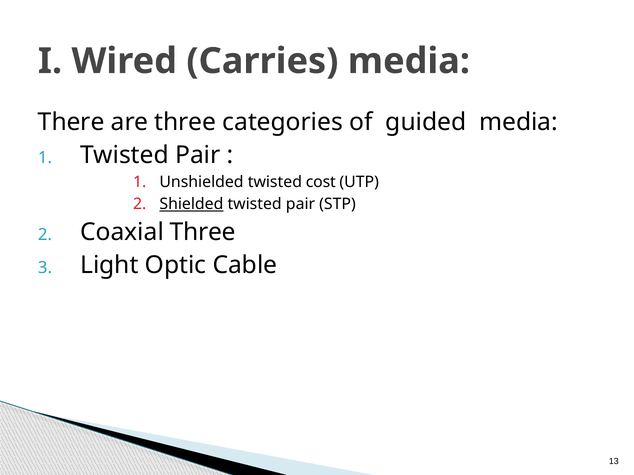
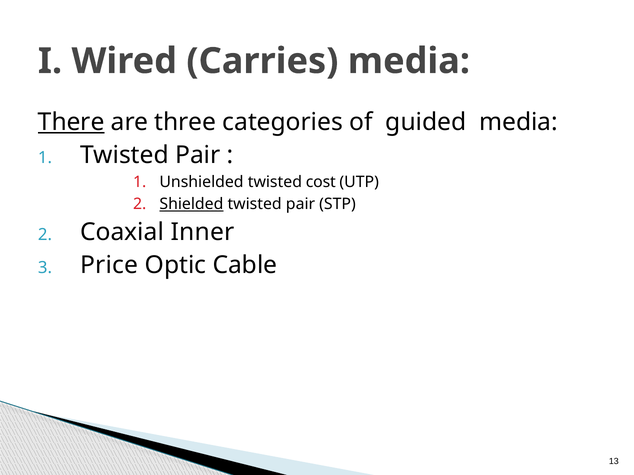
There underline: none -> present (71, 122)
Coaxial Three: Three -> Inner (203, 233)
Light: Light -> Price (109, 266)
